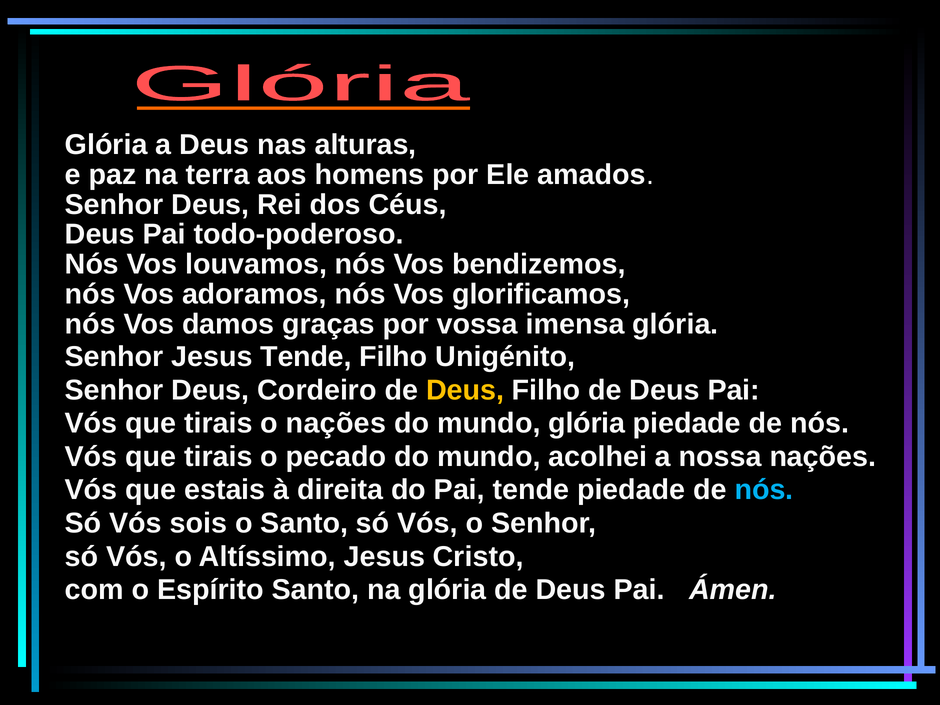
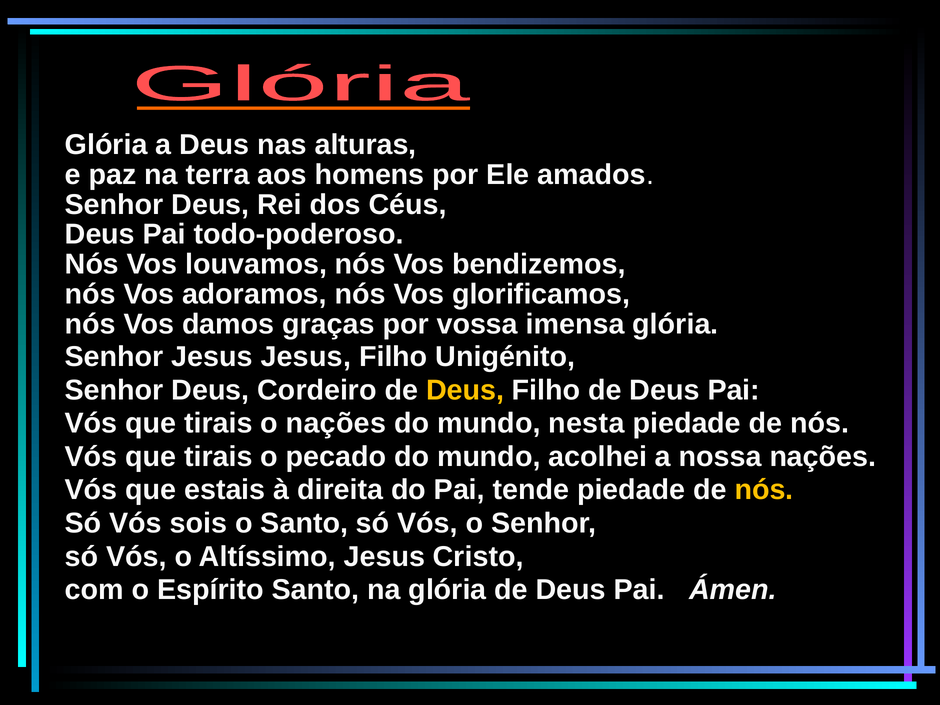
Jesus Tende: Tende -> Jesus (306, 357)
mundo glória: glória -> nesta (586, 423)
nós colour: light blue -> yellow (764, 490)
